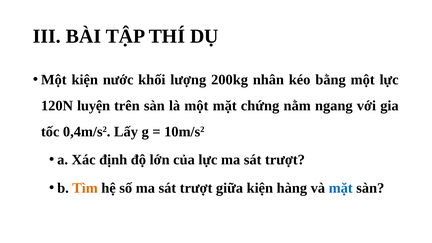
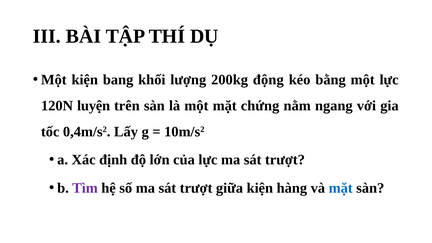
nước: nước -> bang (118, 80)
nhân: nhân -> động (268, 80)
Tìm colour: orange -> purple (85, 188)
